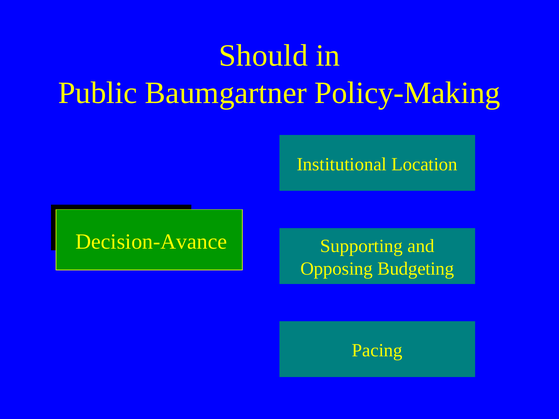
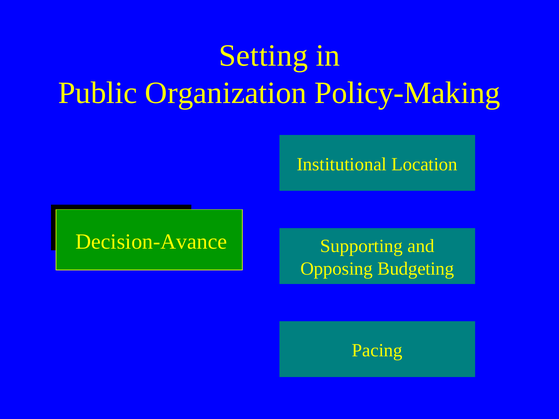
Should: Should -> Setting (263, 56)
Baumgartner: Baumgartner -> Organization (226, 93)
